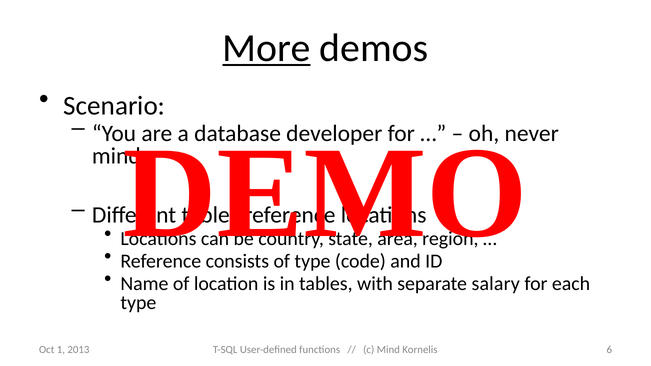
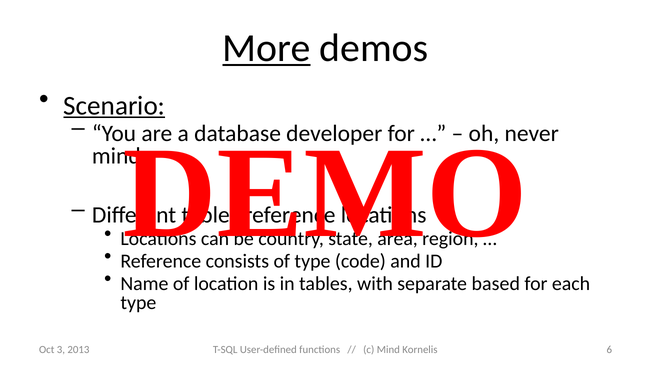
Scenario underline: none -> present (114, 106)
salary: salary -> based (496, 284)
1: 1 -> 3 (61, 350)
